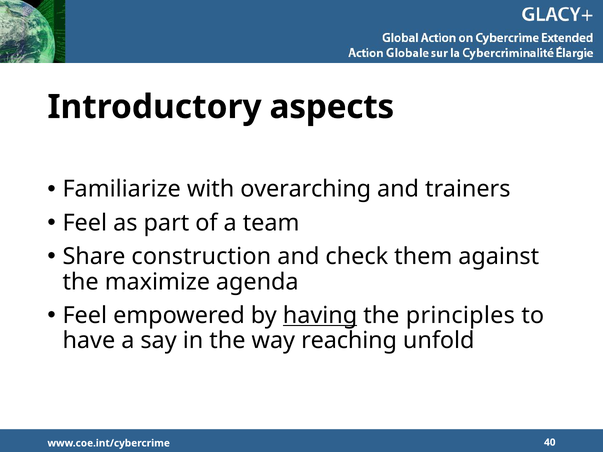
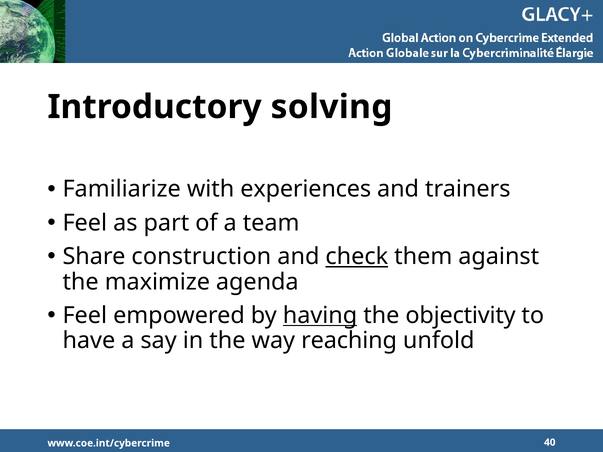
aspects: aspects -> solving (332, 107)
overarching: overarching -> experiences (306, 189)
check underline: none -> present (357, 257)
principles: principles -> objectivity (461, 316)
